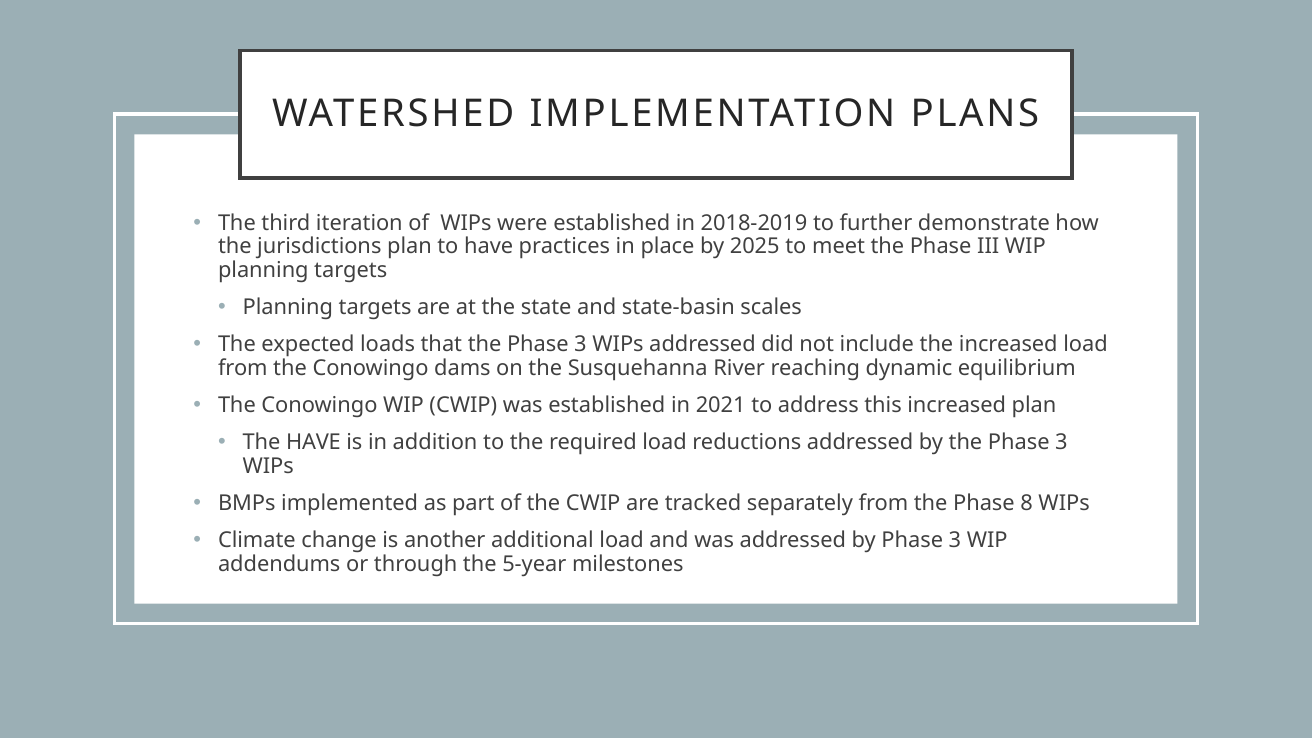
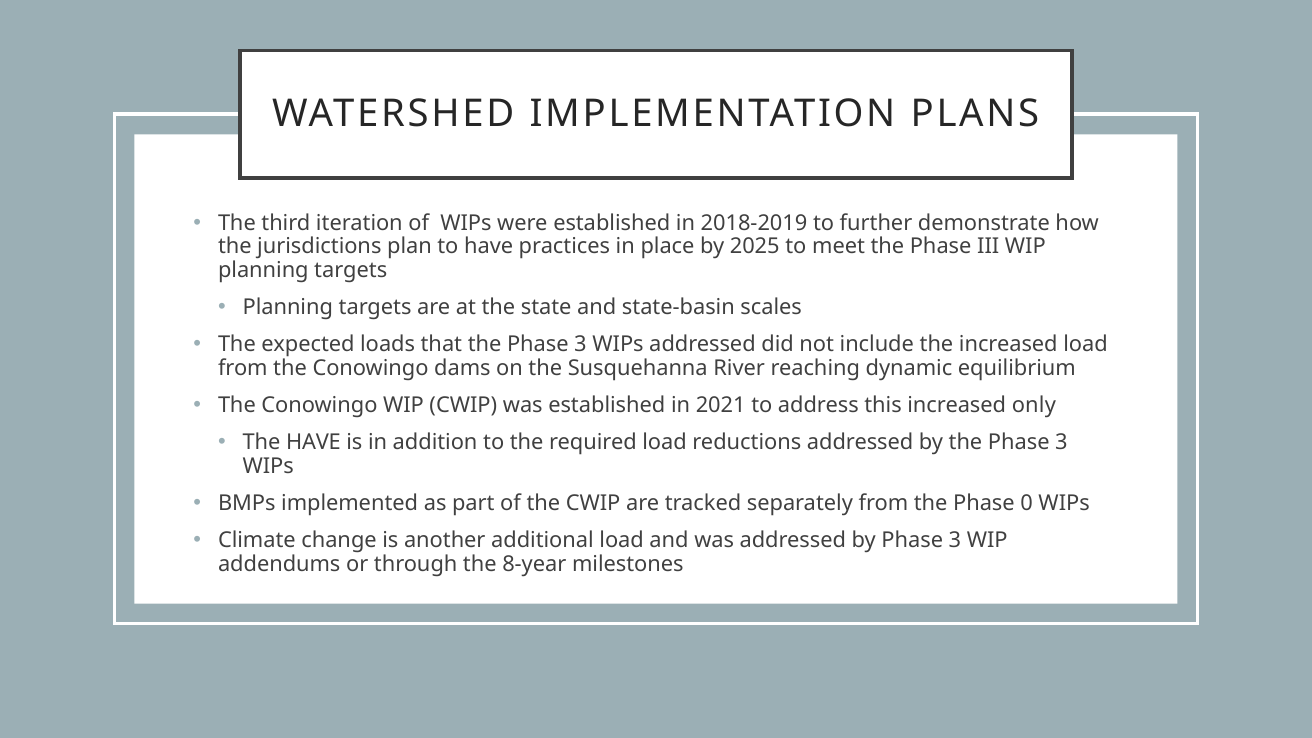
increased plan: plan -> only (1034, 405)
8: 8 -> 0 (1027, 503)
5-year: 5-year -> 8-year (534, 564)
